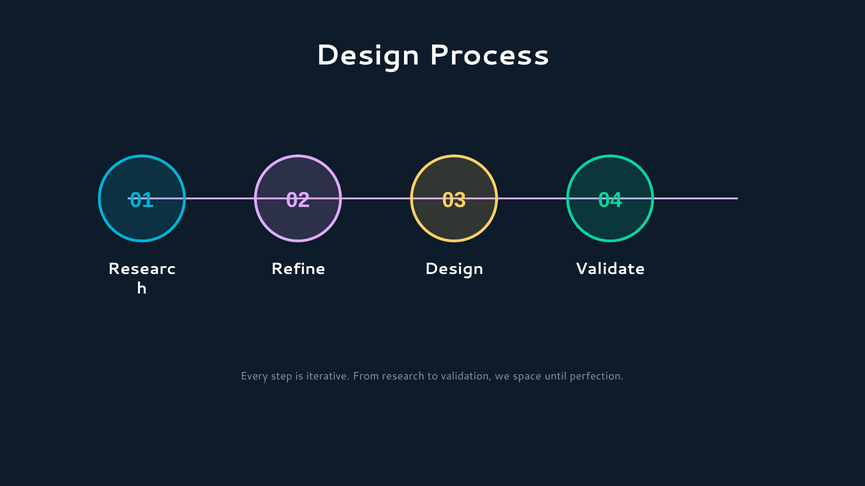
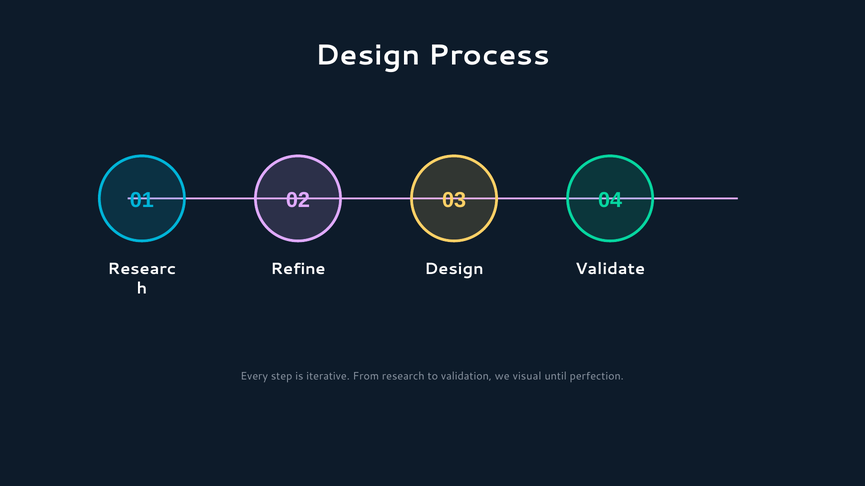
space: space -> visual (527, 377)
